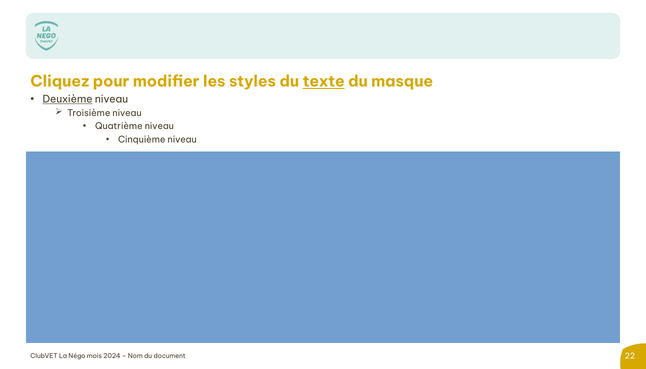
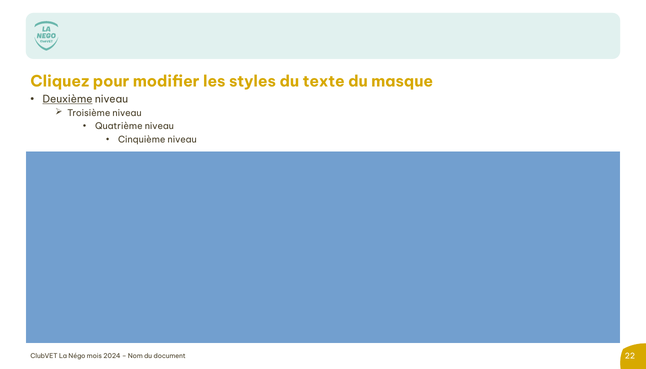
texte underline: present -> none (324, 82)
